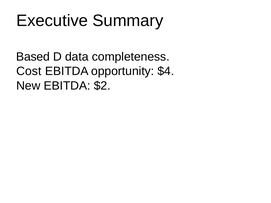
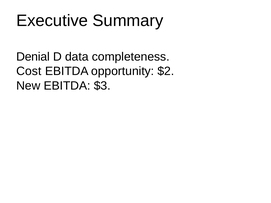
Based: Based -> Denial (33, 57)
$4: $4 -> $2 (166, 71)
$2: $2 -> $3 (102, 86)
